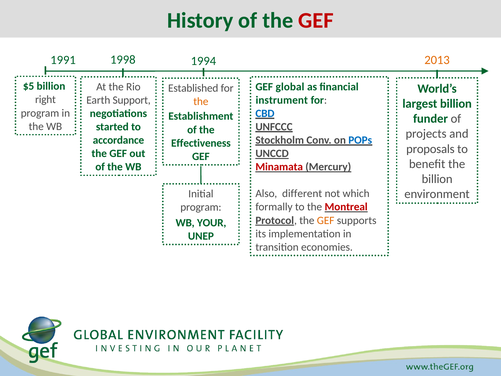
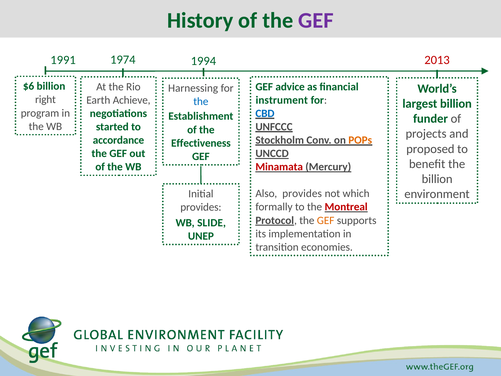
GEF colour: red -> purple (316, 20)
1998: 1998 -> 1974 (123, 60)
2013 colour: orange -> red (437, 60)
$5: $5 -> $6 (29, 86)
global: global -> advice (290, 87)
Established: Established -> Harnessing (193, 88)
Support: Support -> Achieve (132, 100)
the colour: orange -> blue (201, 101)
POPs colour: blue -> orange (360, 140)
proposals: proposals -> proposed (430, 149)
Also different: different -> provides (302, 193)
program: program -> provides (201, 207)
YOUR: YOUR -> SLIDE (212, 223)
